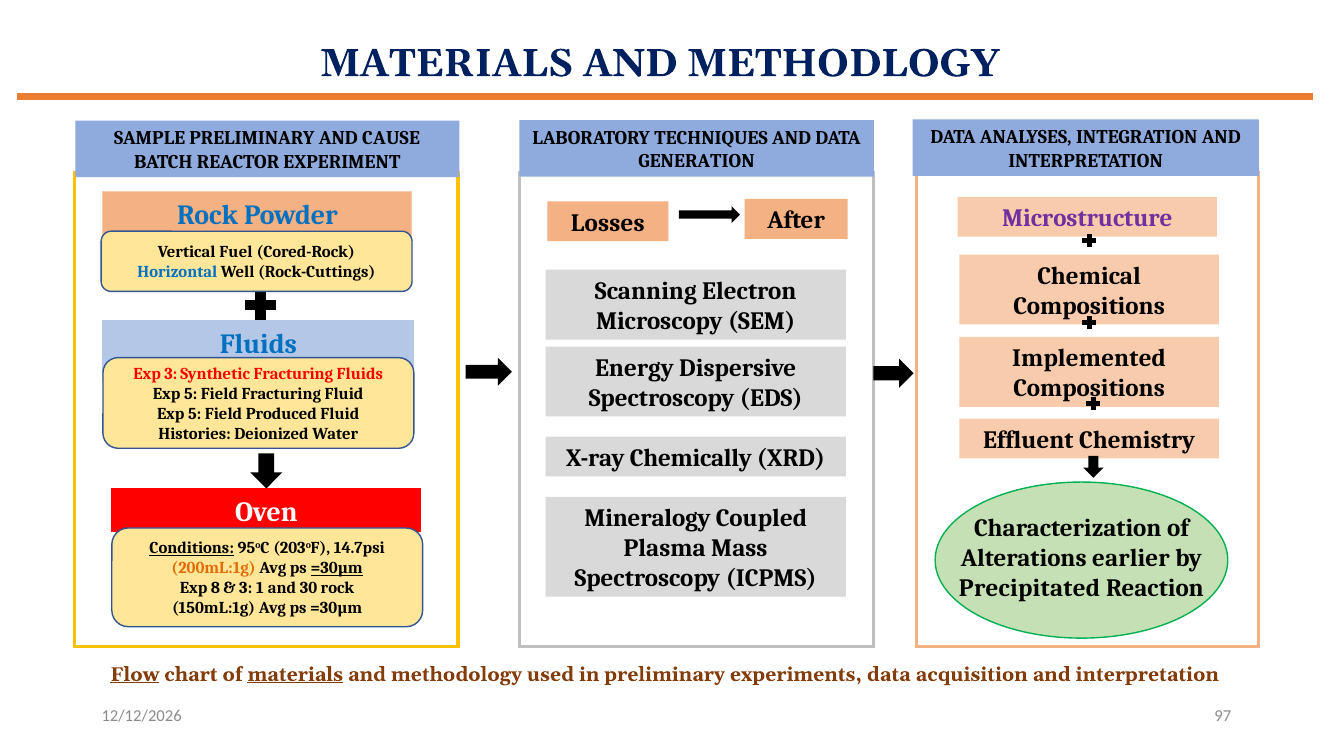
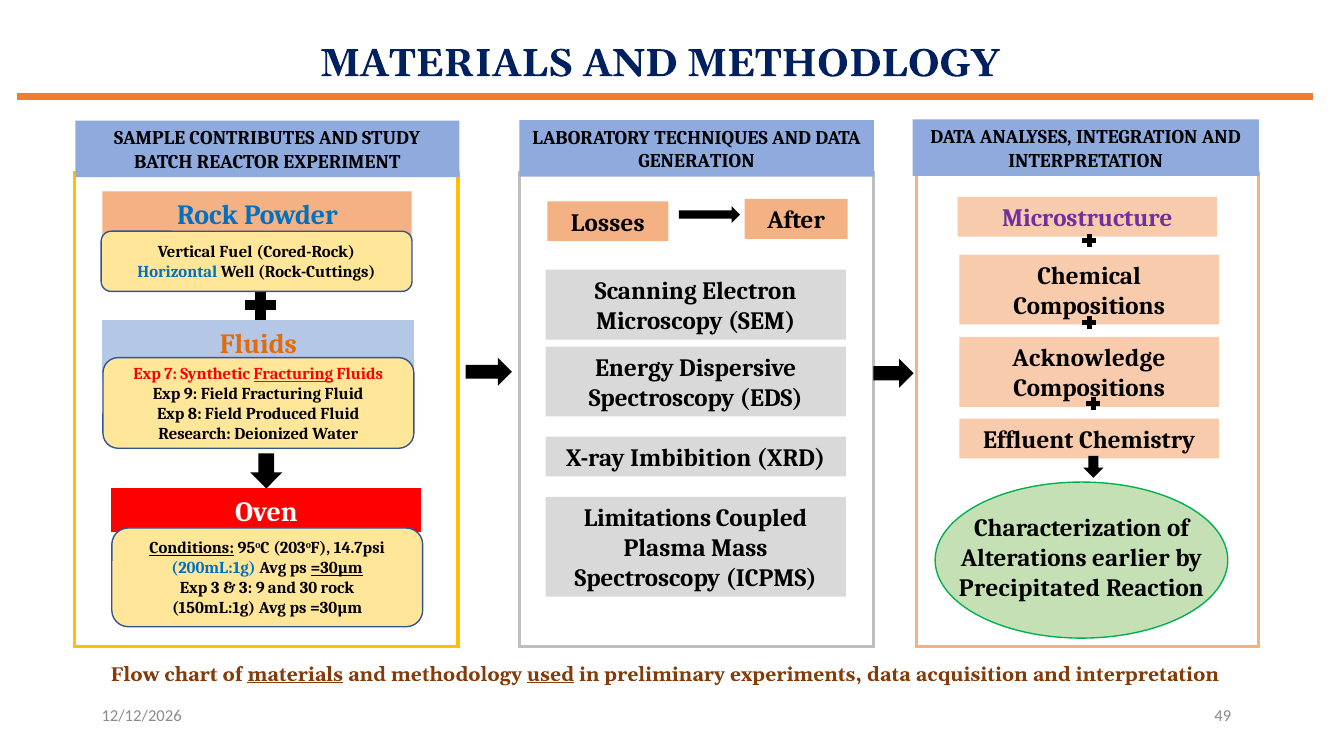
SAMPLE PRELIMINARY: PRELIMINARY -> CONTRIBUTES (252, 138)
CAUSE: CAUSE -> STUDY (391, 138)
Fluids colour: blue -> orange (258, 344)
Implemented: Implemented -> Acknowledge (1089, 359)
Exp 3: 3 -> 7 (171, 374)
Fracturing underline: none -> present (293, 374)
5: 5 -> 9 (191, 394)
5: 5 -> 8 (195, 414)
Histories: Histories -> Research (195, 434)
Chemically: Chemically -> Imbibition (691, 458)
Mineralogy: Mineralogy -> Limitations (648, 518)
200mL:1g colour: orange -> blue (214, 568)
Exp 8: 8 -> 3 (215, 588)
3 1: 1 -> 9 (260, 588)
Flow underline: present -> none (135, 674)
used underline: none -> present (550, 674)
97: 97 -> 49 (1223, 716)
